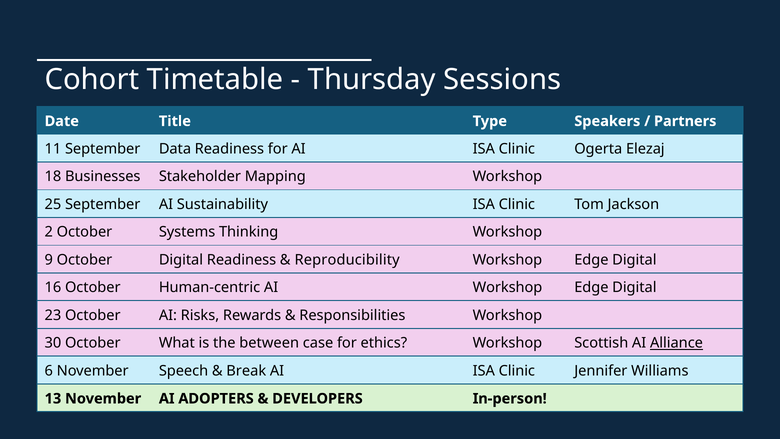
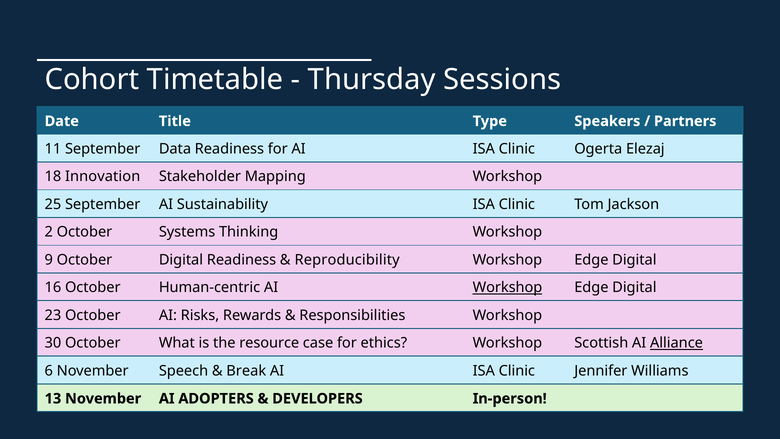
Businesses: Businesses -> Innovation (103, 177)
Workshop underline: none -> present (508, 287)
between: between -> resource (269, 343)
